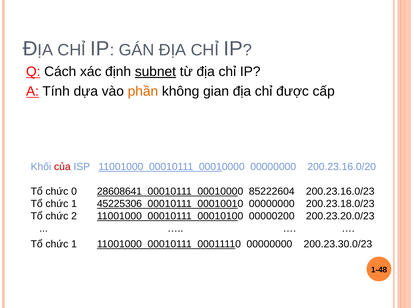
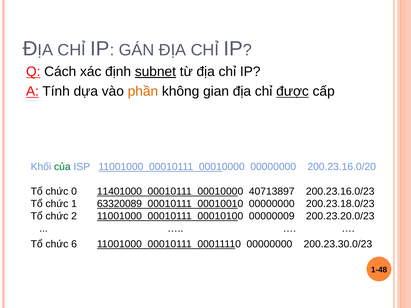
được underline: none -> present (293, 91)
của colour: red -> green (62, 167)
28608641: 28608641 -> 11401000 (119, 192)
85222604: 85222604 -> 40713897 (272, 192)
45225306: 45225306 -> 63320089 (119, 204)
00000200: 00000200 -> 00000009 (272, 216)
1: 1 -> 6 (74, 244)
